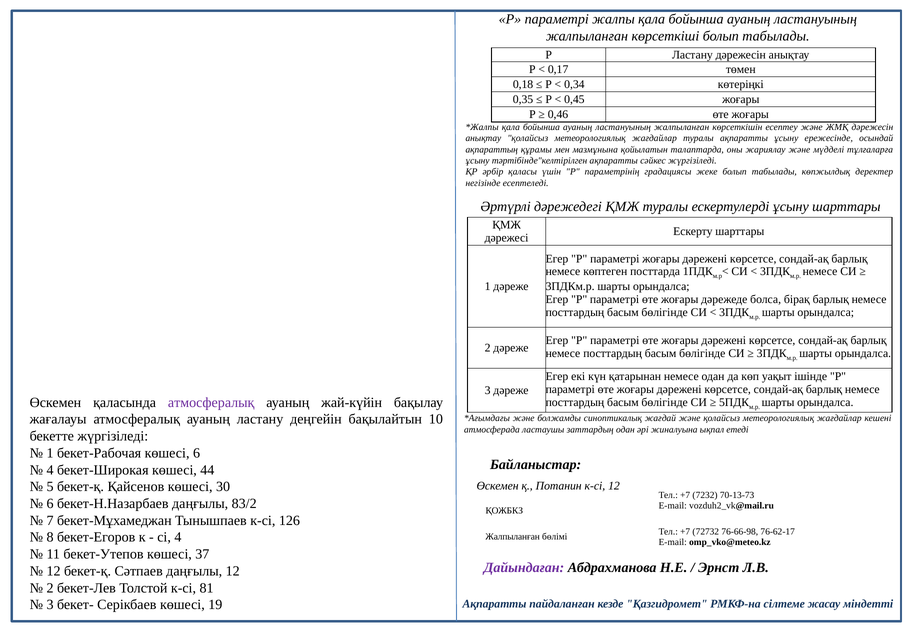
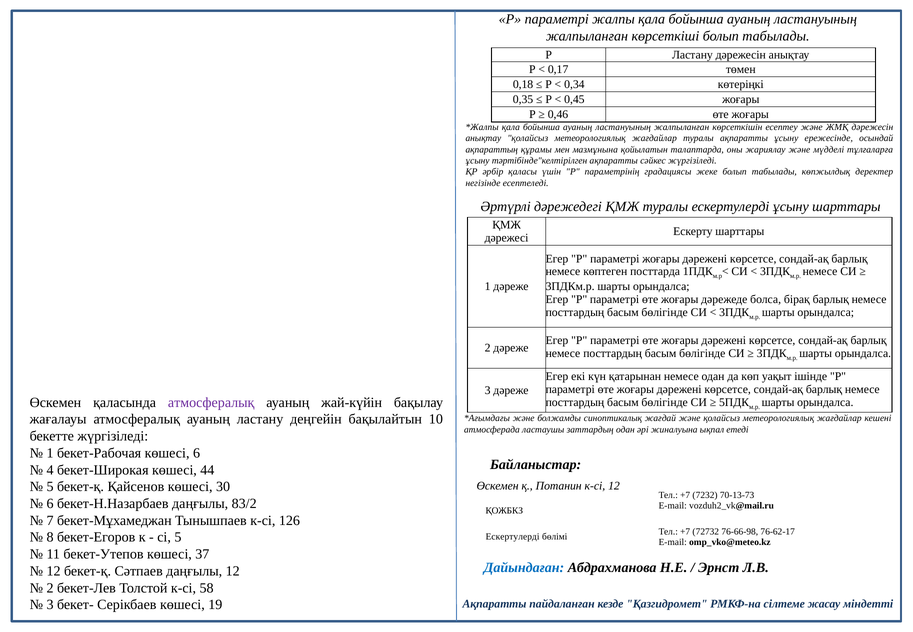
сі 4: 4 -> 5 (178, 537)
Жалпыланған: Жалпыланған -> Ескертулерді (513, 537)
Дайындаған colour: purple -> blue (524, 568)
81: 81 -> 58 (207, 588)
